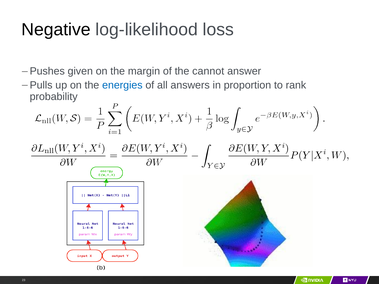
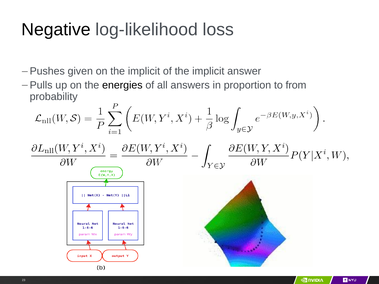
on the margin: margin -> implicit (144, 71)
of the cannot: cannot -> implicit (208, 71)
energies colour: blue -> black (122, 85)
rank: rank -> from (296, 85)
